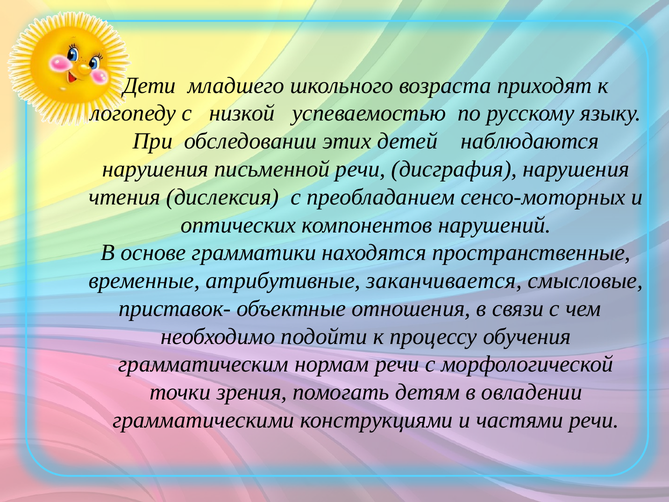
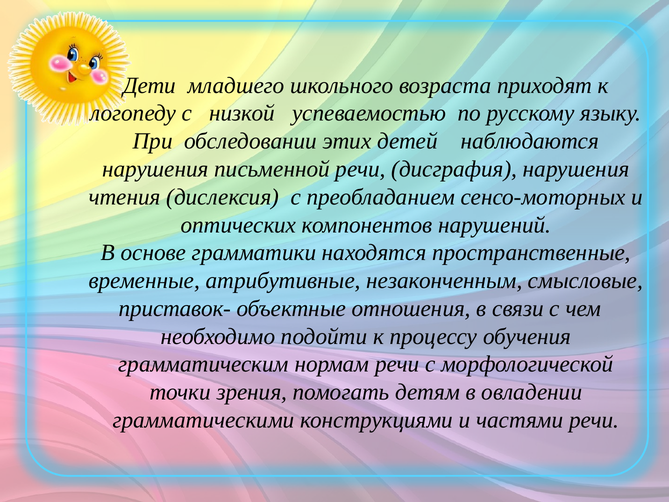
заканчивается: заканчивается -> незаконченным (444, 280)
